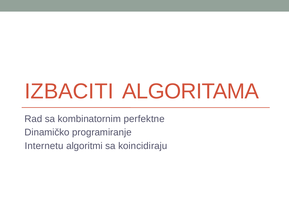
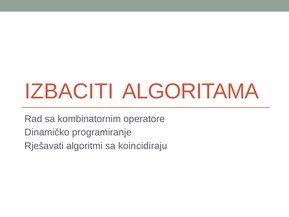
perfektne: perfektne -> operatore (144, 119)
Internetu: Internetu -> Rješavati (44, 146)
